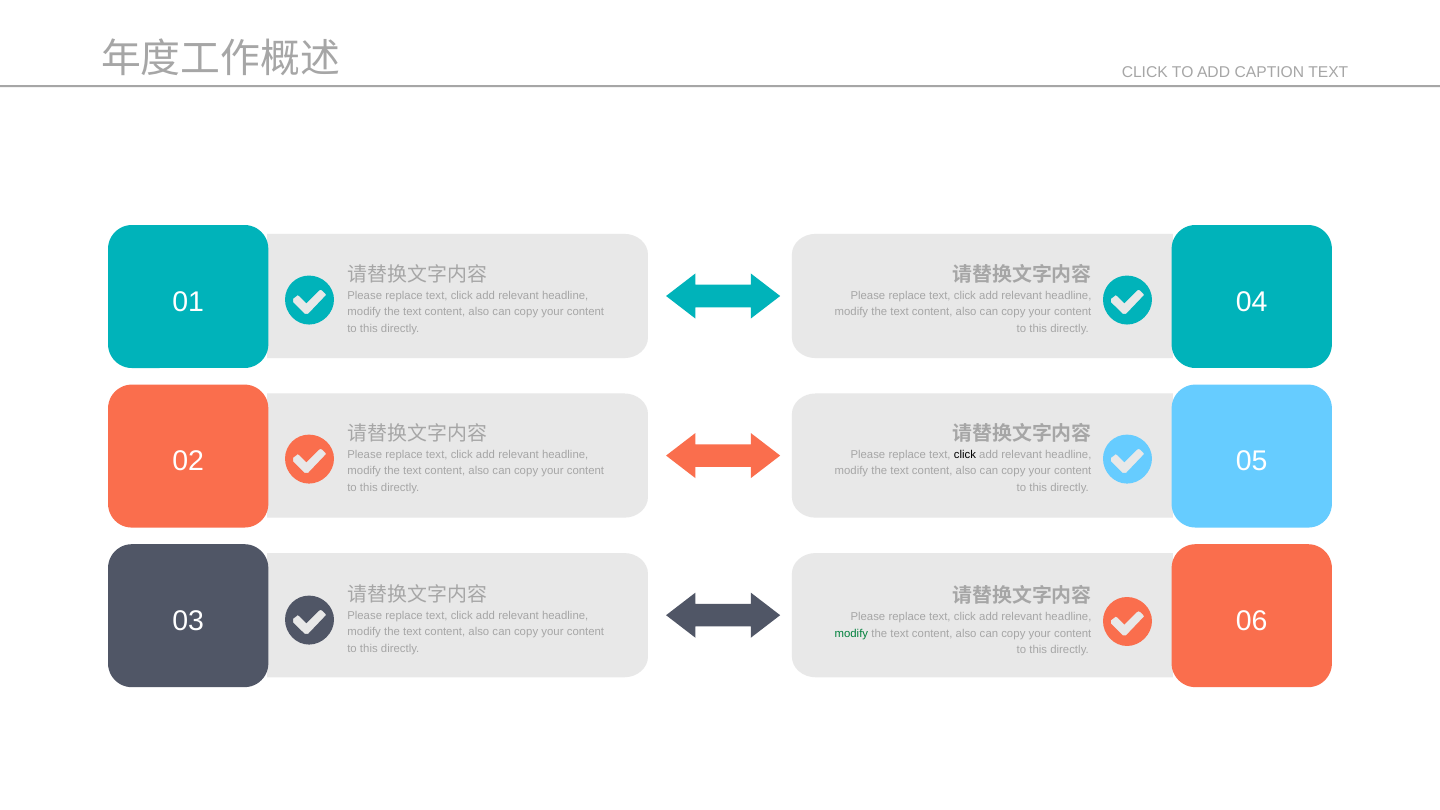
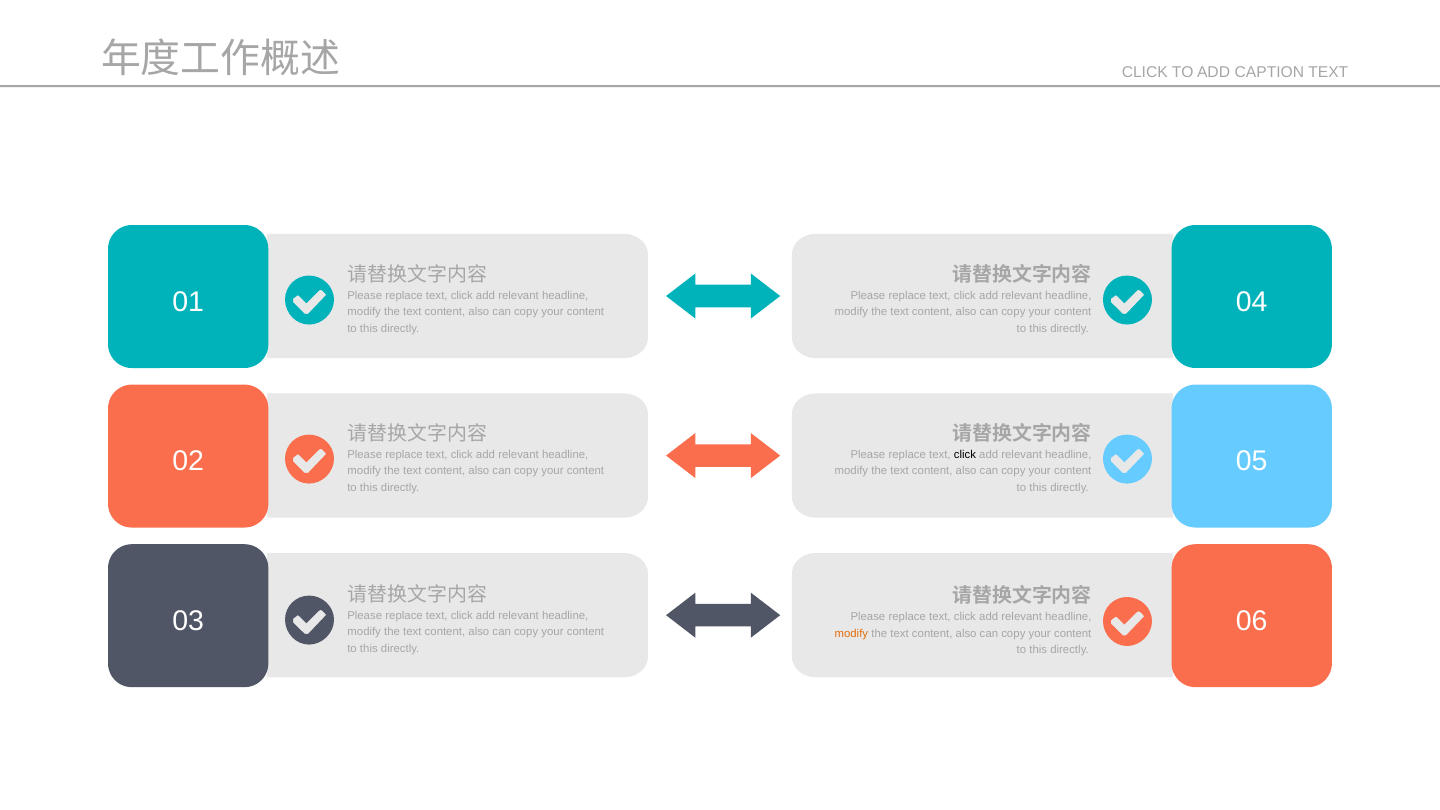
modify colour: green -> orange (851, 634)
